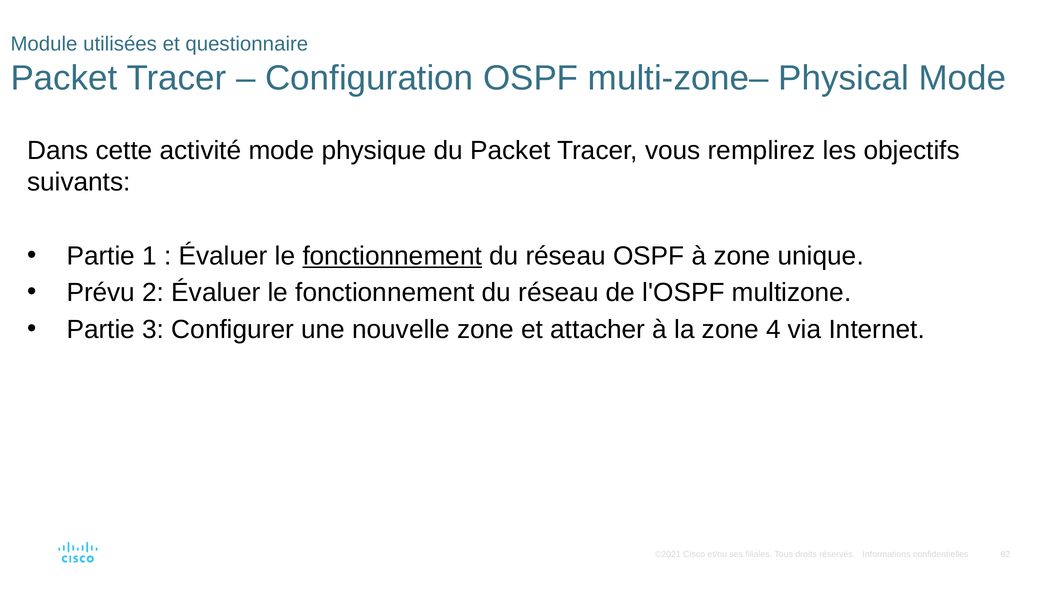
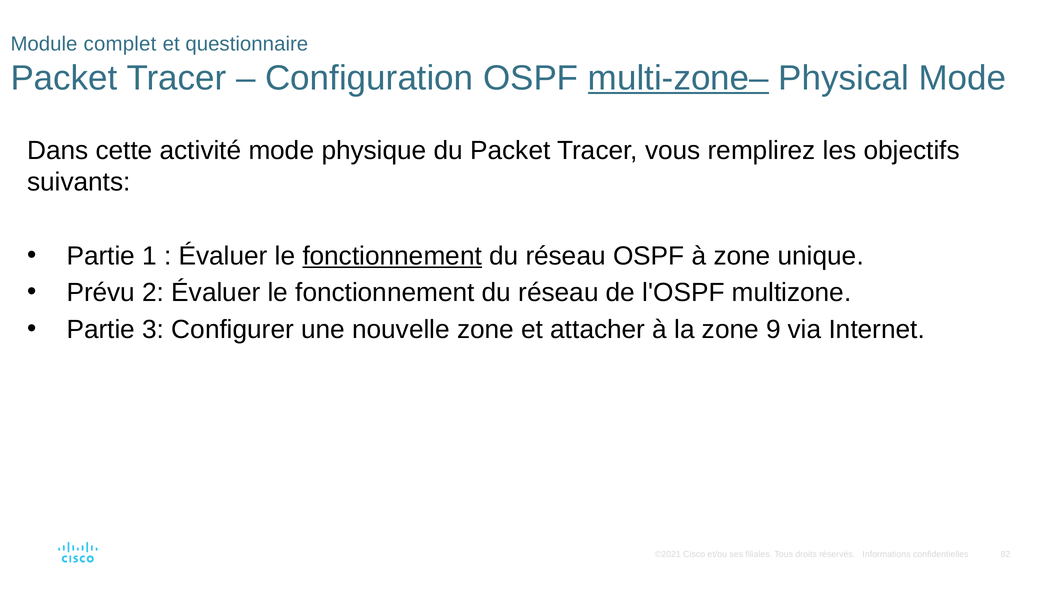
utilisées: utilisées -> complet (120, 44)
multi-zone– underline: none -> present (678, 78)
4: 4 -> 9 (773, 329)
